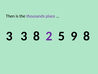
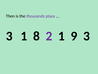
3: 3 -> 1 (24, 36)
2 5: 5 -> 1 (61, 36)
9 8: 8 -> 3 (87, 36)
